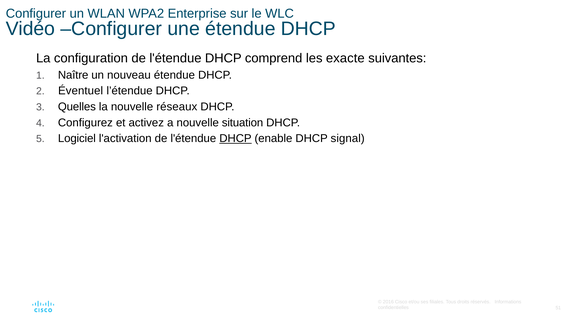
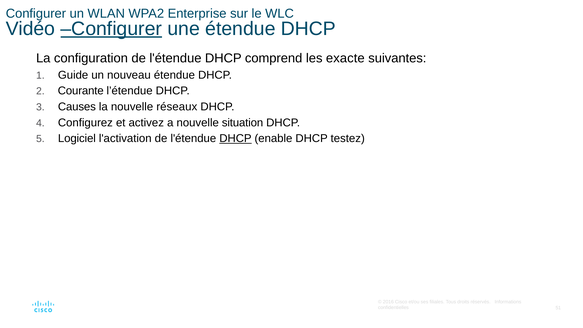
Configurer underline: none -> present (111, 29)
Naître: Naître -> Guide (73, 75)
Éventuel: Éventuel -> Courante (81, 91)
Quelles: Quelles -> Causes (77, 107)
signal: signal -> testez (348, 139)
